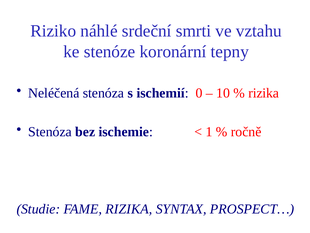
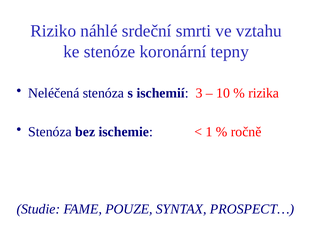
0: 0 -> 3 (199, 93)
FAME RIZIKA: RIZIKA -> POUZE (129, 209)
